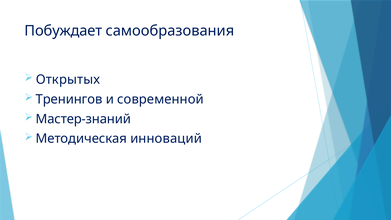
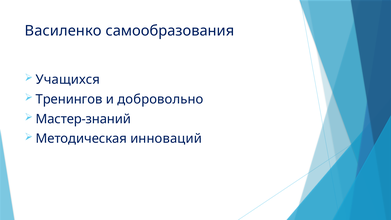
Побуждает: Побуждает -> Василенко (63, 31)
Открытых: Открытых -> Учащихся (68, 79)
современной: современной -> добровольно (160, 99)
